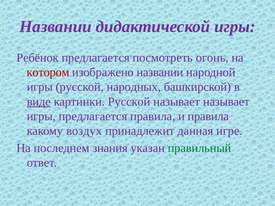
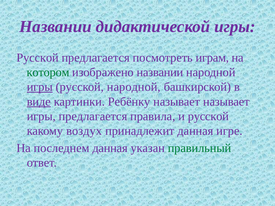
Ребёнок: Ребёнок -> Русской (38, 58)
огонь: огонь -> играм (212, 58)
котором colour: red -> green (48, 72)
игры underline: none -> present (40, 87)
русской народных: народных -> народной (134, 87)
картинки Русской: Русской -> Ребёнку (129, 102)
и правила: правила -> русской (208, 116)
последнем знания: знания -> данная (110, 148)
